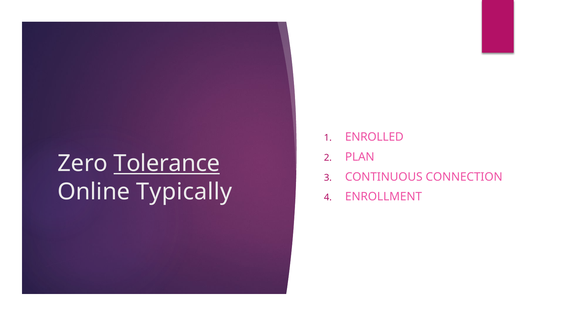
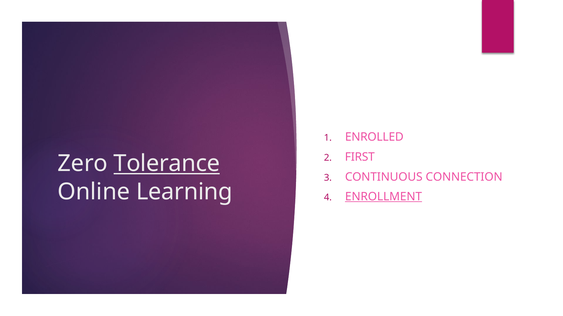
PLAN: PLAN -> FIRST (360, 157)
Typically: Typically -> Learning (184, 192)
ENROLLMENT underline: none -> present (384, 197)
